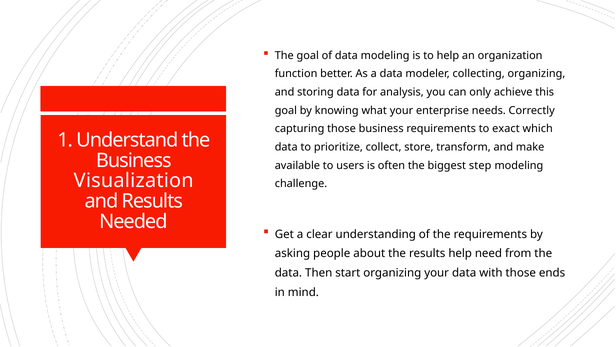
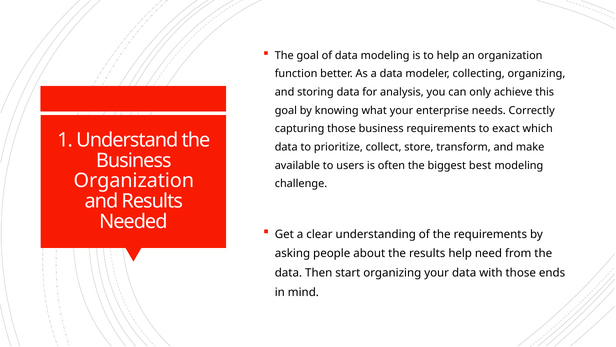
step: step -> best (480, 165)
Visualization: Visualization -> Organization (134, 181)
